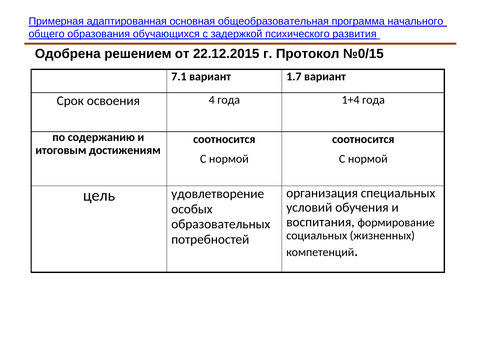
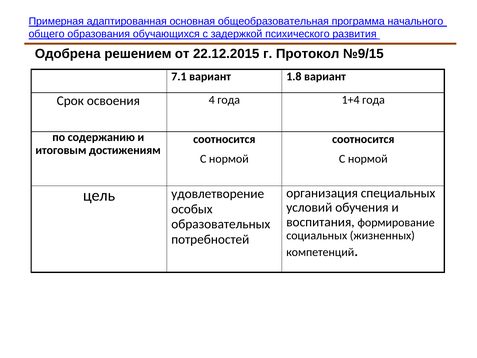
№0/15: №0/15 -> №9/15 (363, 54)
1.7: 1.7 -> 1.8 (294, 77)
